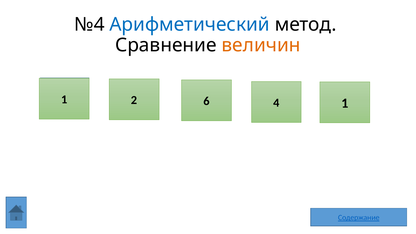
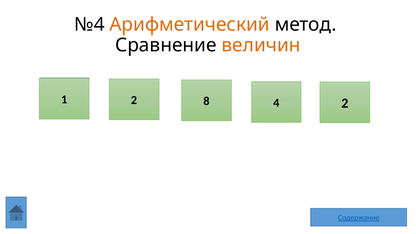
Арифметический colour: blue -> orange (190, 25)
6: 6 -> 8 (206, 101)
4 1: 1 -> 2 (345, 103)
